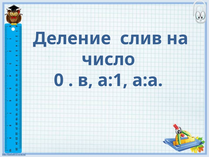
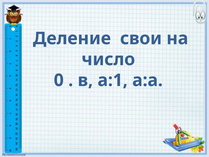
слив: слив -> свои (141, 38)
